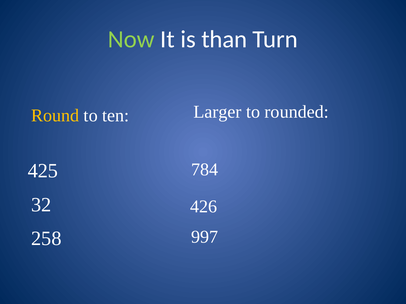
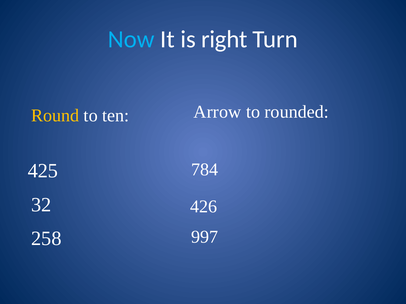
Now colour: light green -> light blue (131, 39)
than: than -> right (224, 39)
Larger: Larger -> Arrow (217, 112)
